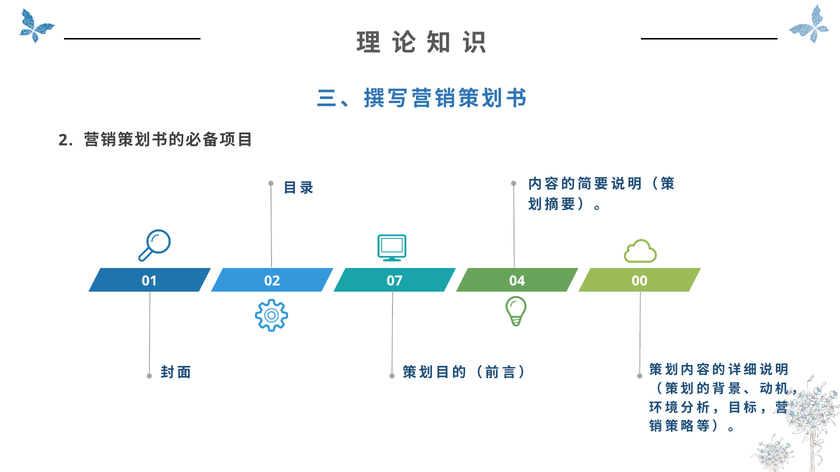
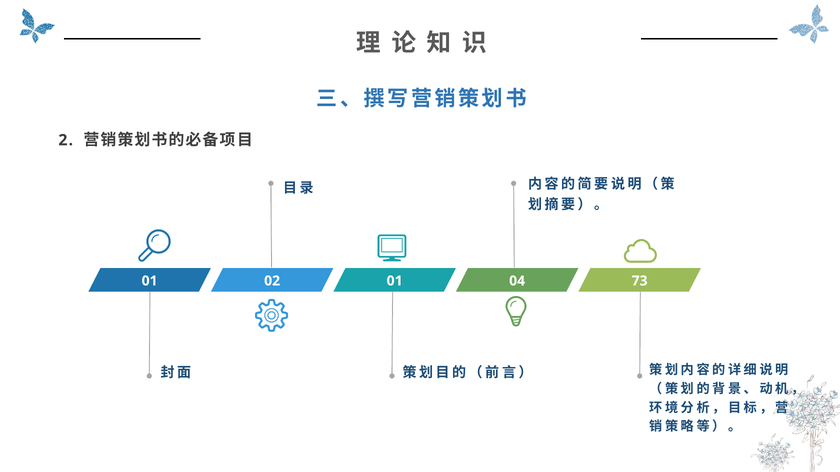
02 07: 07 -> 01 (395, 281)
00: 00 -> 73 (640, 281)
